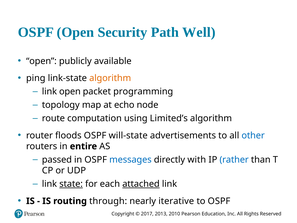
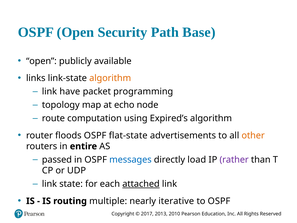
Well: Well -> Base (199, 32)
ping: ping -> links (36, 78)
link open: open -> have (70, 91)
Limited’s: Limited’s -> Expired’s (169, 118)
will-state: will-state -> flat-state (128, 135)
other colour: blue -> orange (253, 135)
with: with -> load (197, 160)
rather colour: blue -> purple (234, 160)
state underline: present -> none (71, 184)
through: through -> multiple (108, 201)
